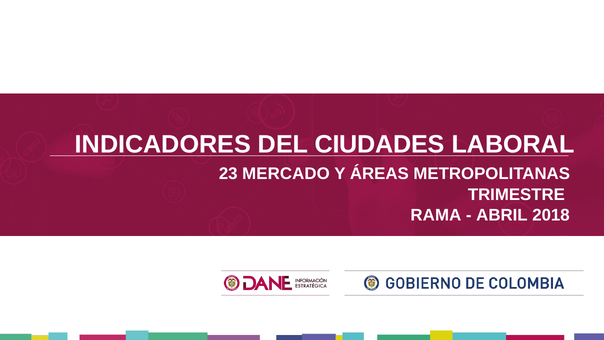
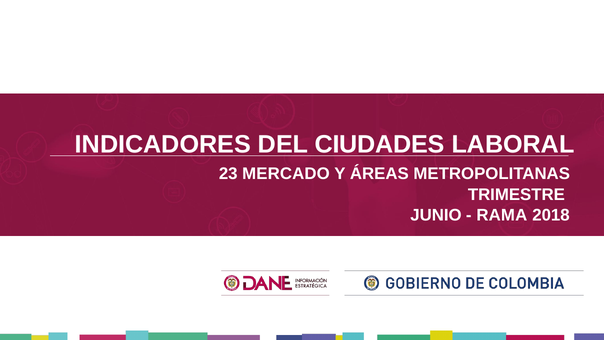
RAMA: RAMA -> JUNIO (436, 215)
ABRIL: ABRIL -> RAMA (502, 215)
